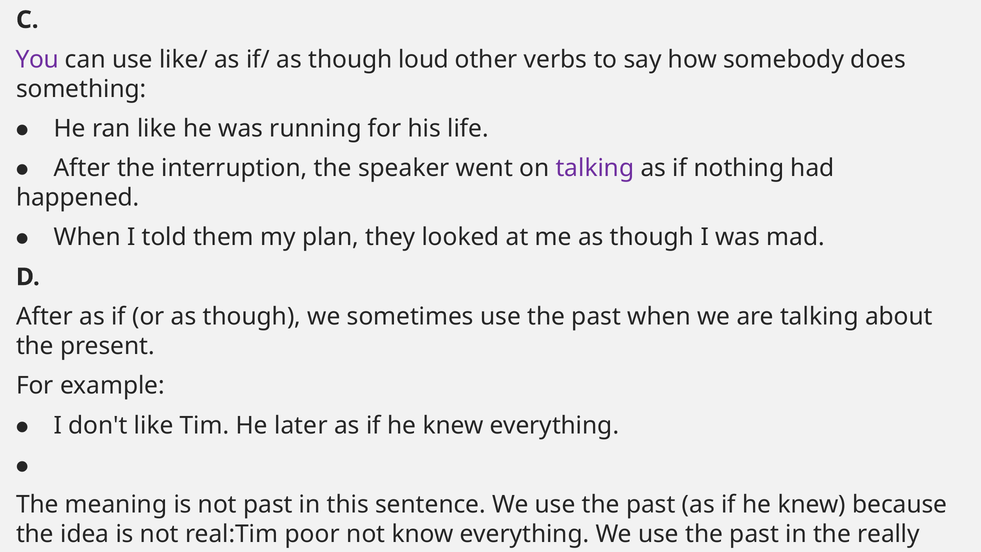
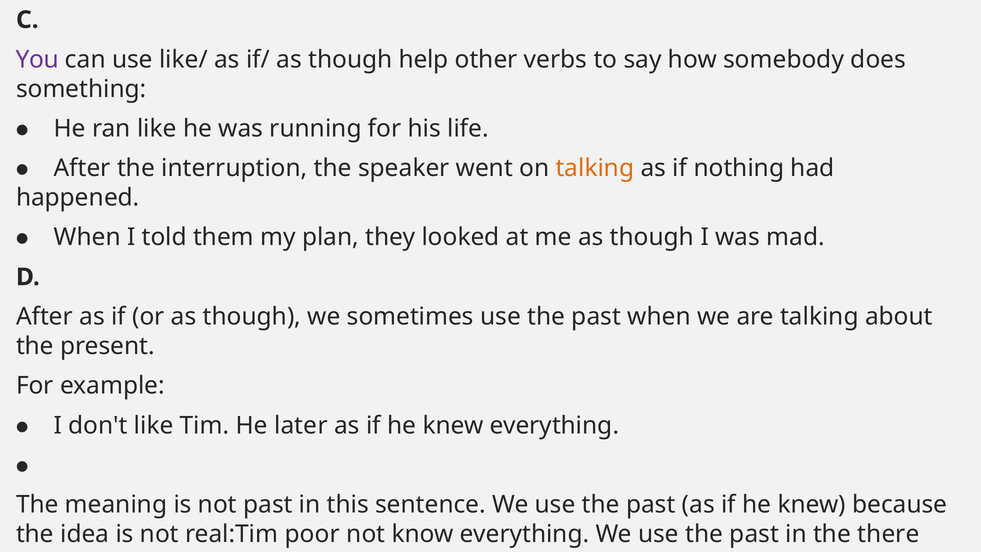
loud: loud -> help (424, 59)
talking colour: purple -> orange (595, 168)
really: really -> there (888, 534)
